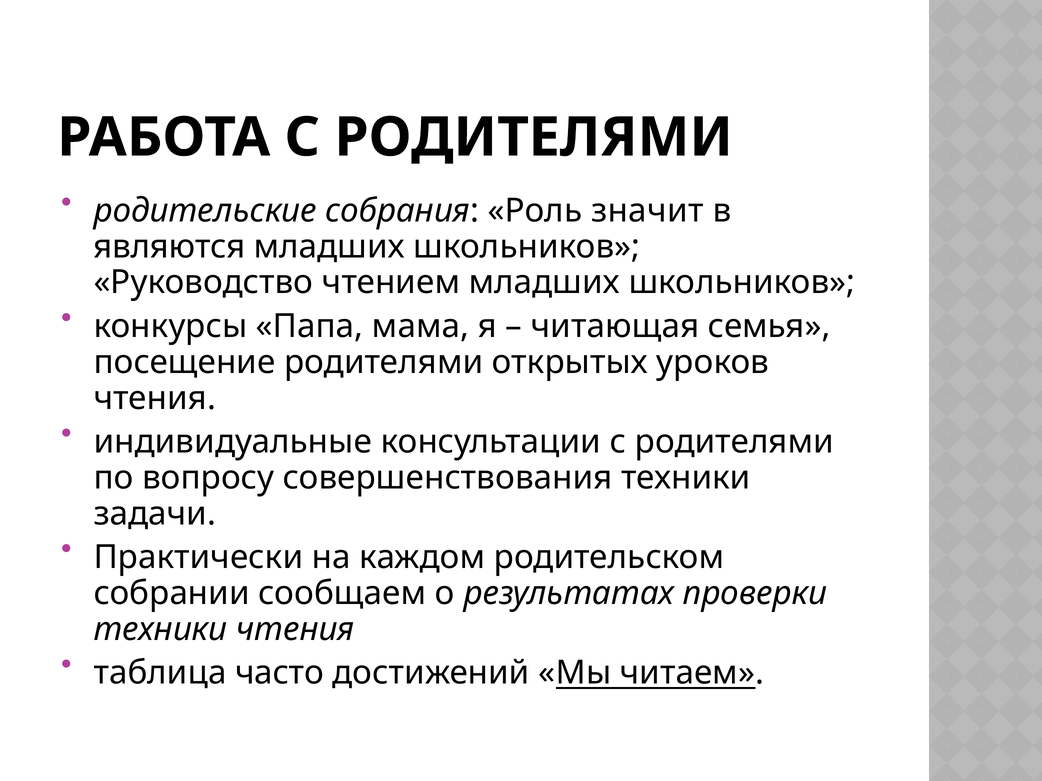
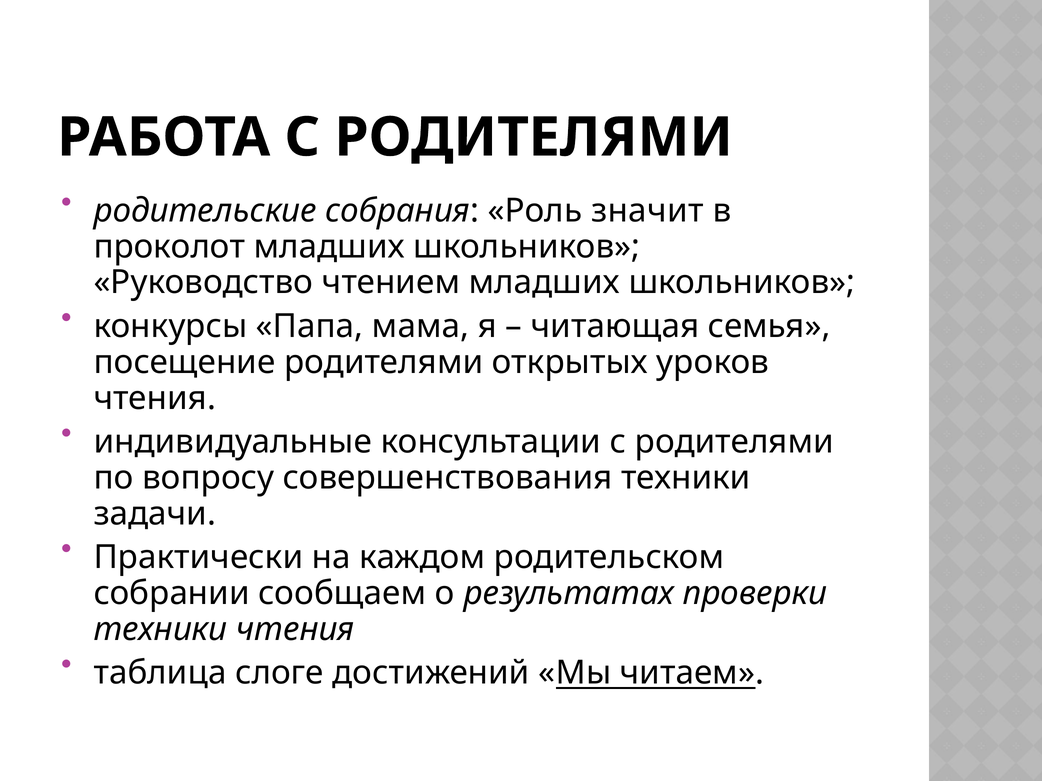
являются: являются -> проколот (169, 247)
часто: часто -> слоге (279, 673)
